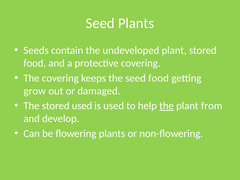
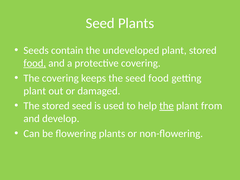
food underline: none -> present (35, 63)
grow: grow -> plant (35, 91)
stored used: used -> seed (82, 106)
